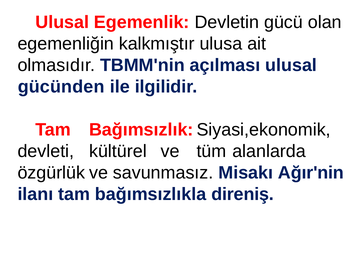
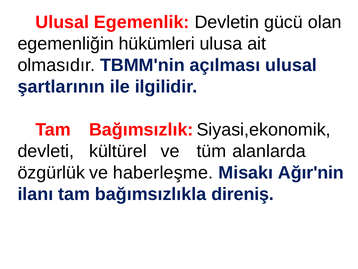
kalkmıştır: kalkmıştır -> hükümleri (157, 44)
gücünden: gücünden -> şartlarının (61, 87)
savunmasız: savunmasız -> haberleşme (163, 172)
